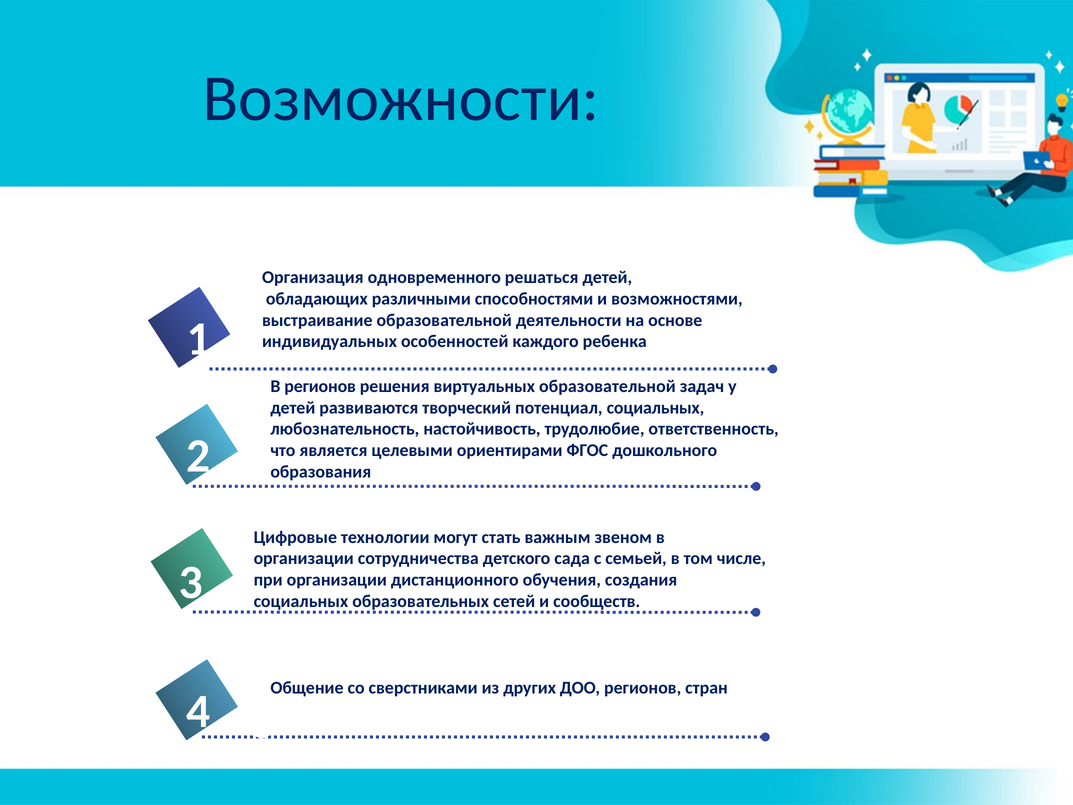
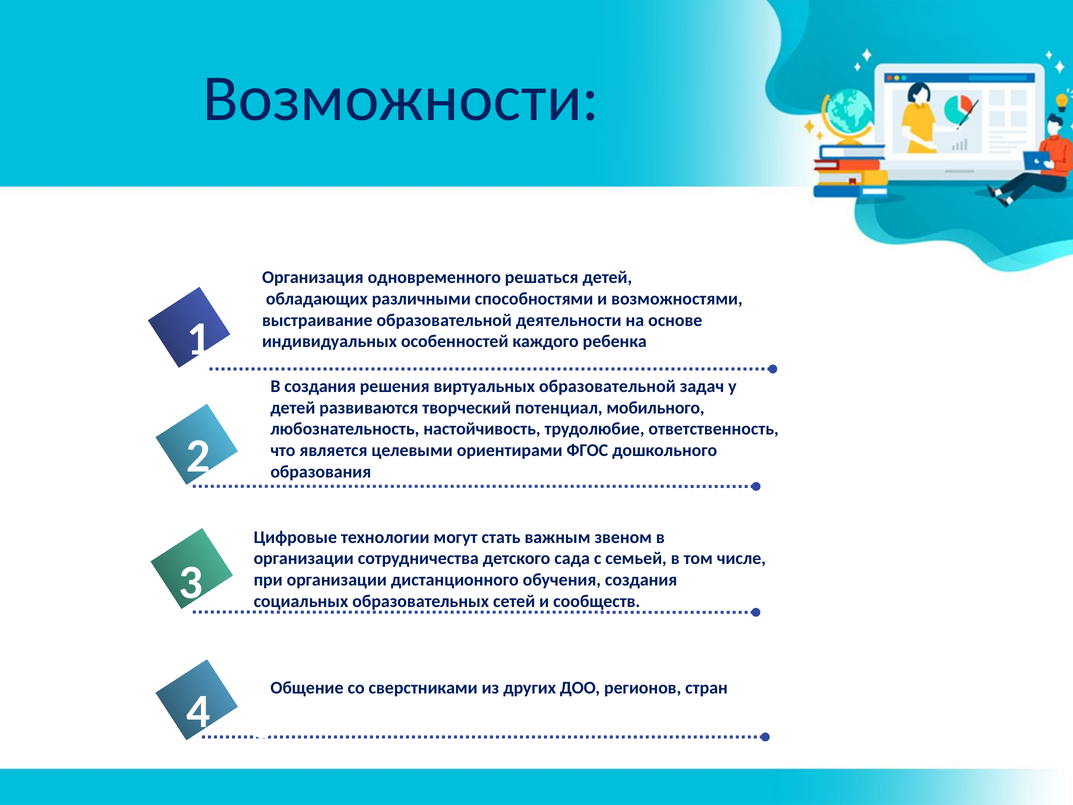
В регионов: регионов -> создания (320, 386)
потенциал социальных: социальных -> мобильного (655, 408)
